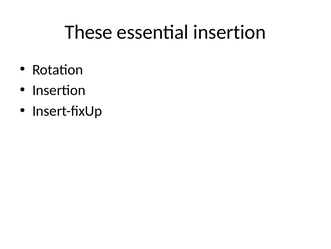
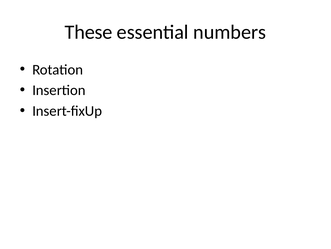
essential insertion: insertion -> numbers (230, 32)
